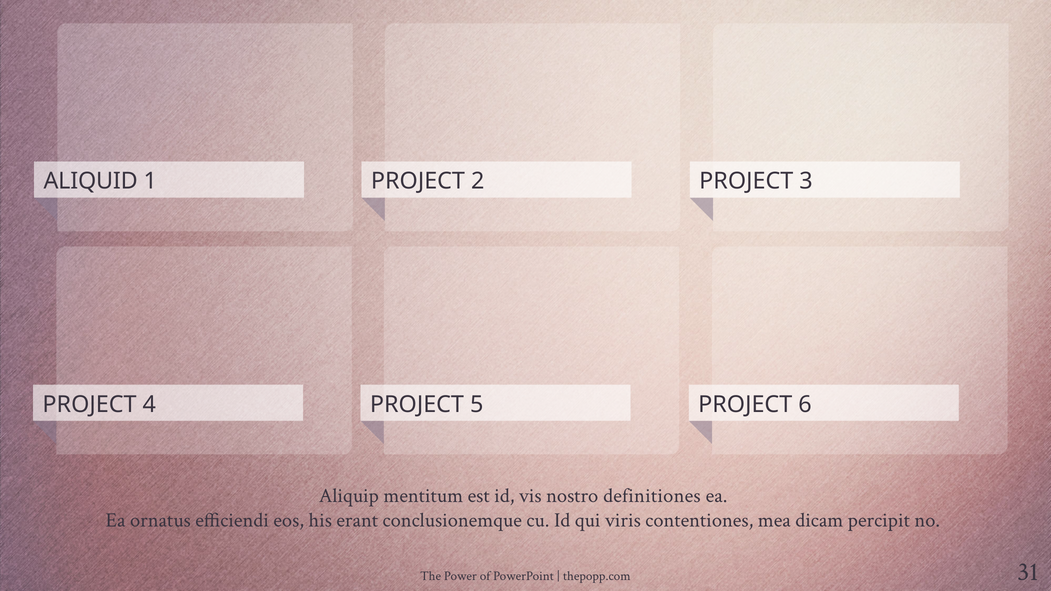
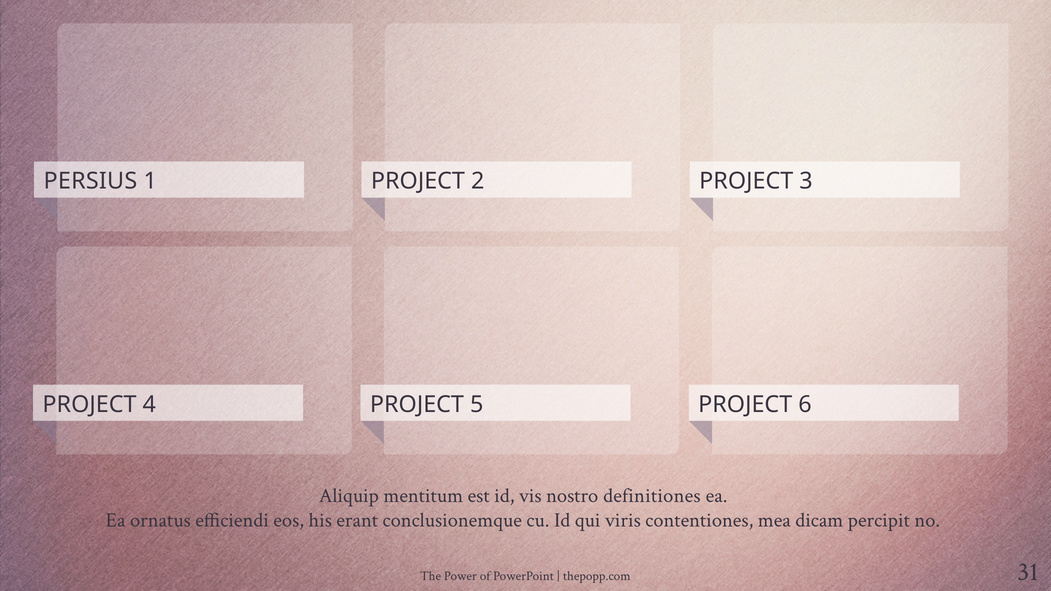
ALIQUID: ALIQUID -> PERSIUS (90, 181)
